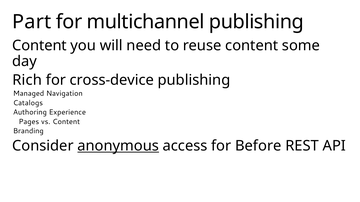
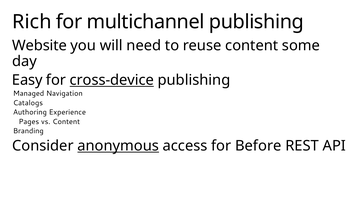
Part: Part -> Rich (32, 22)
Content: Content -> Website (40, 46)
Rich: Rich -> Easy (27, 80)
cross-device underline: none -> present (112, 80)
